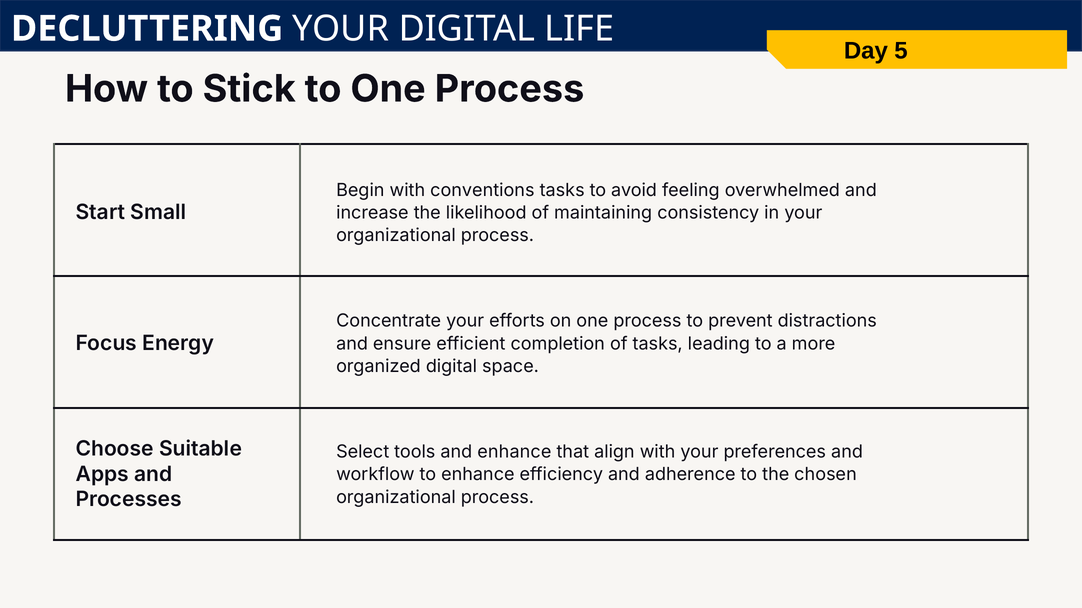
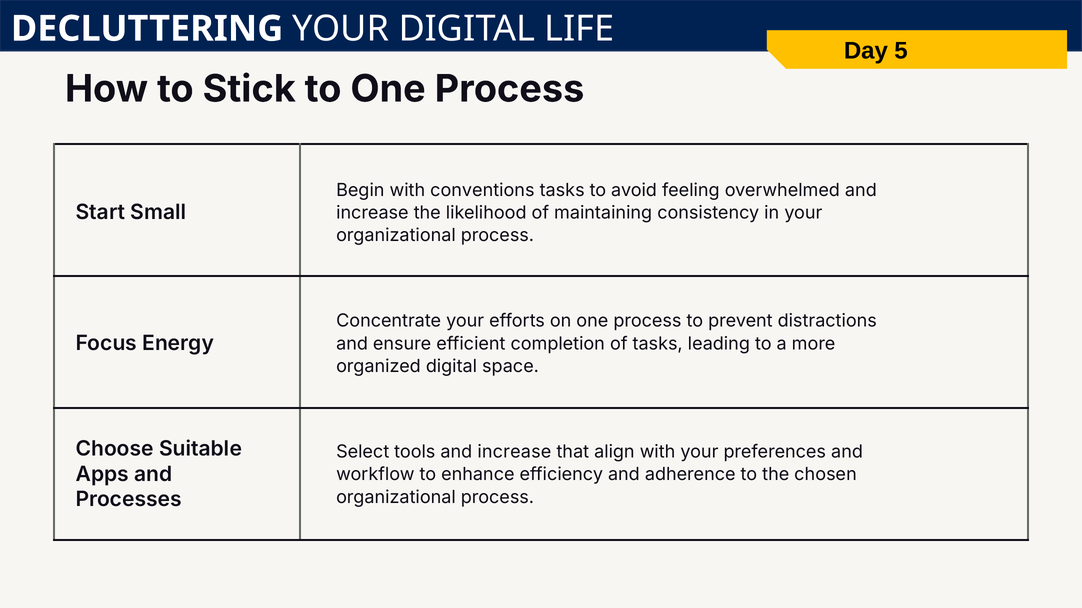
tools and enhance: enhance -> increase (514, 452)
